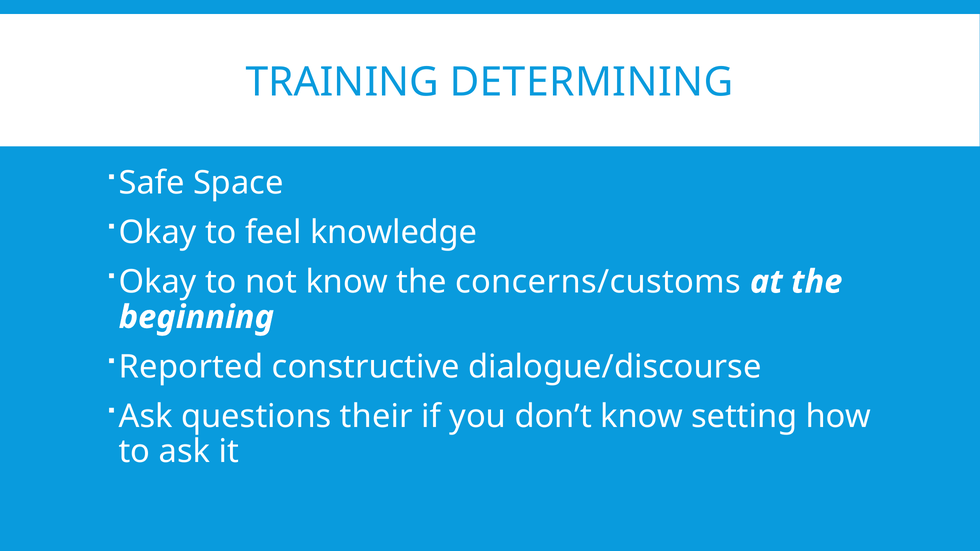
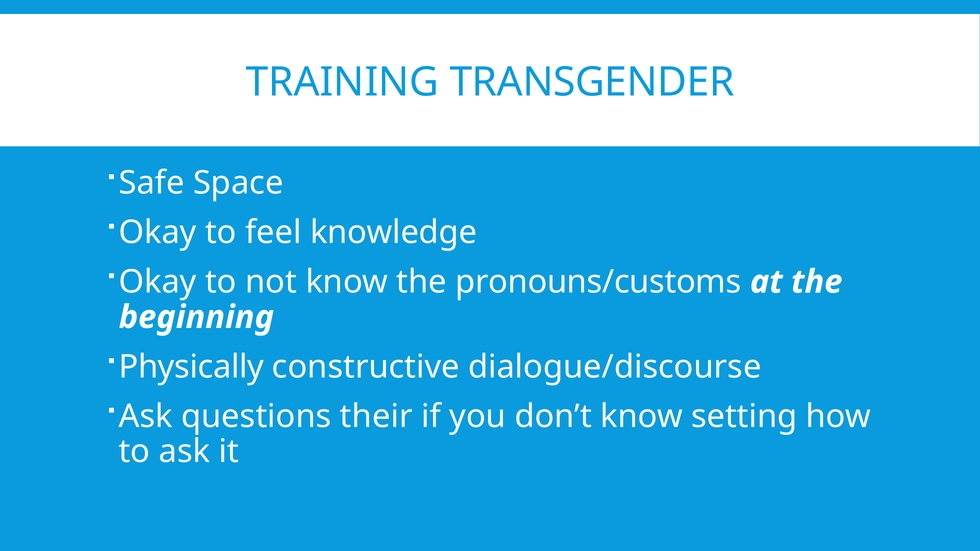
DETERMINING: DETERMINING -> TRANSGENDER (592, 82)
concerns/customs: concerns/customs -> pronouns/customs (598, 282)
Reported: Reported -> Physically (191, 367)
